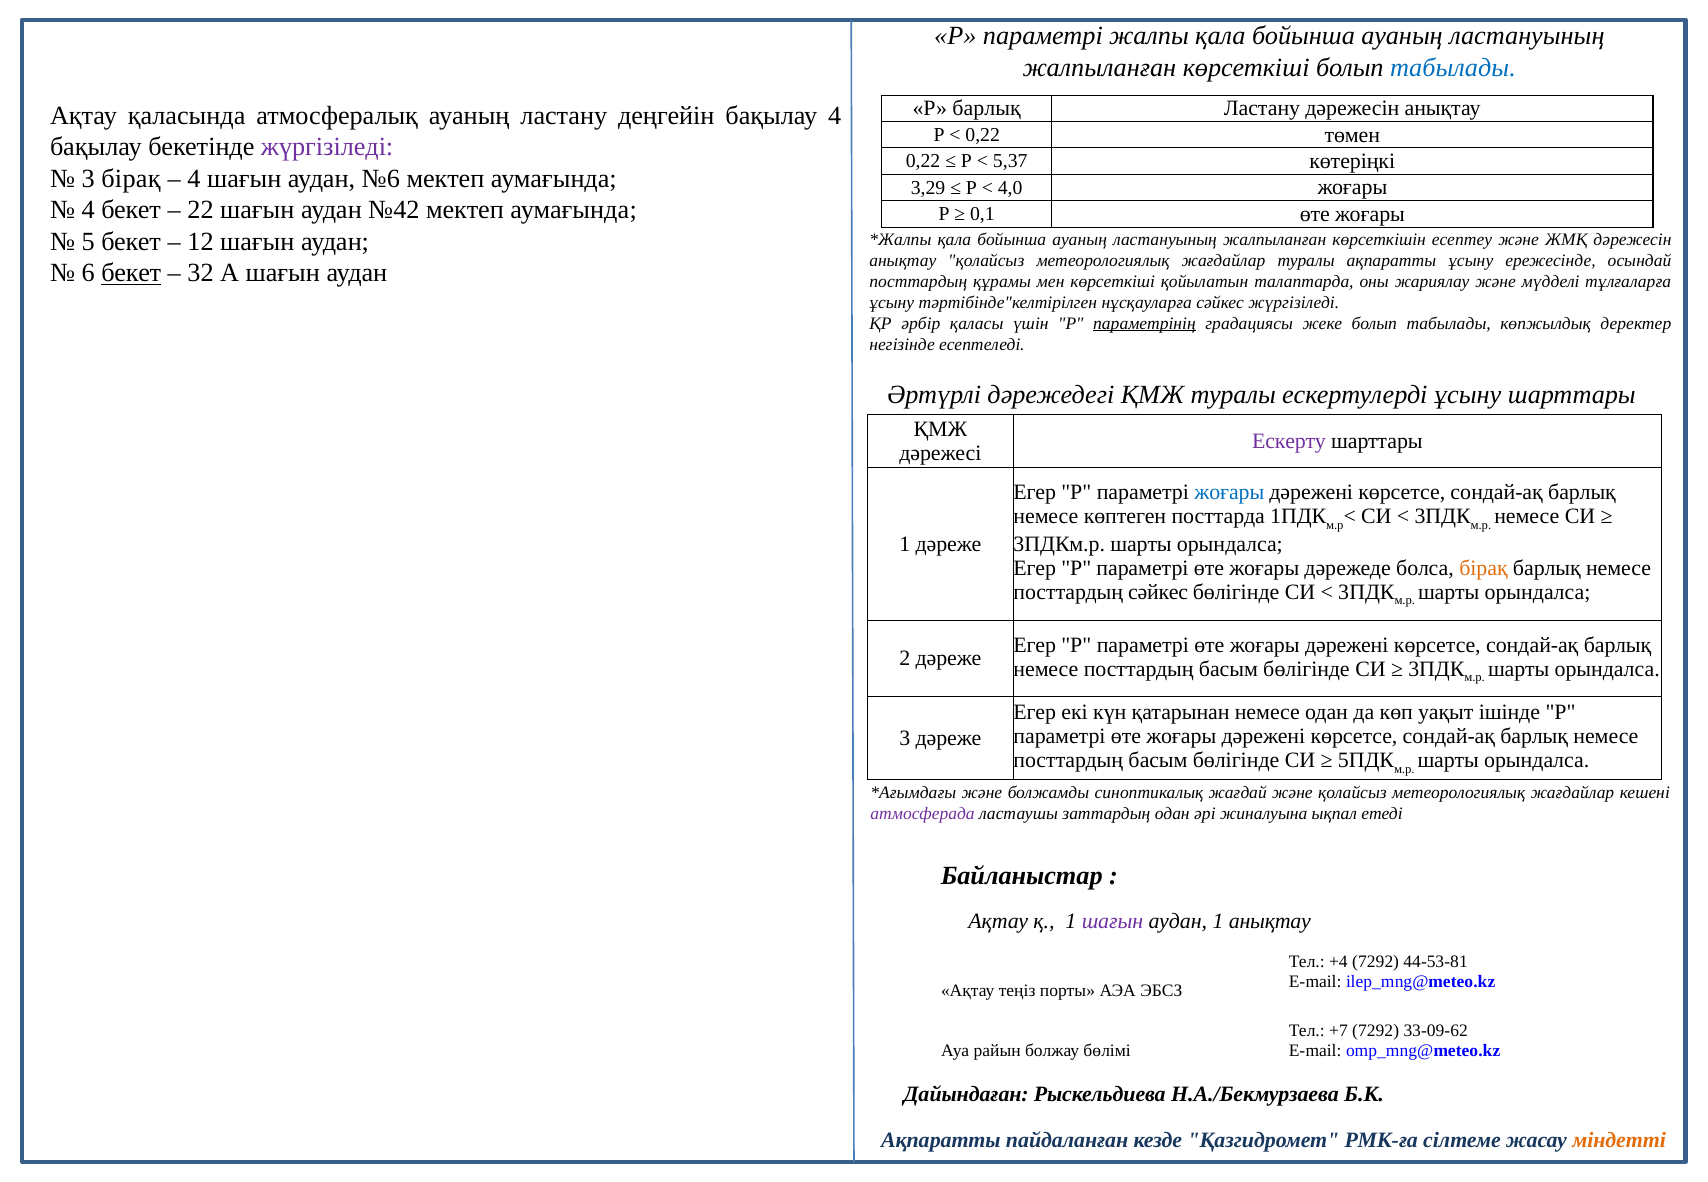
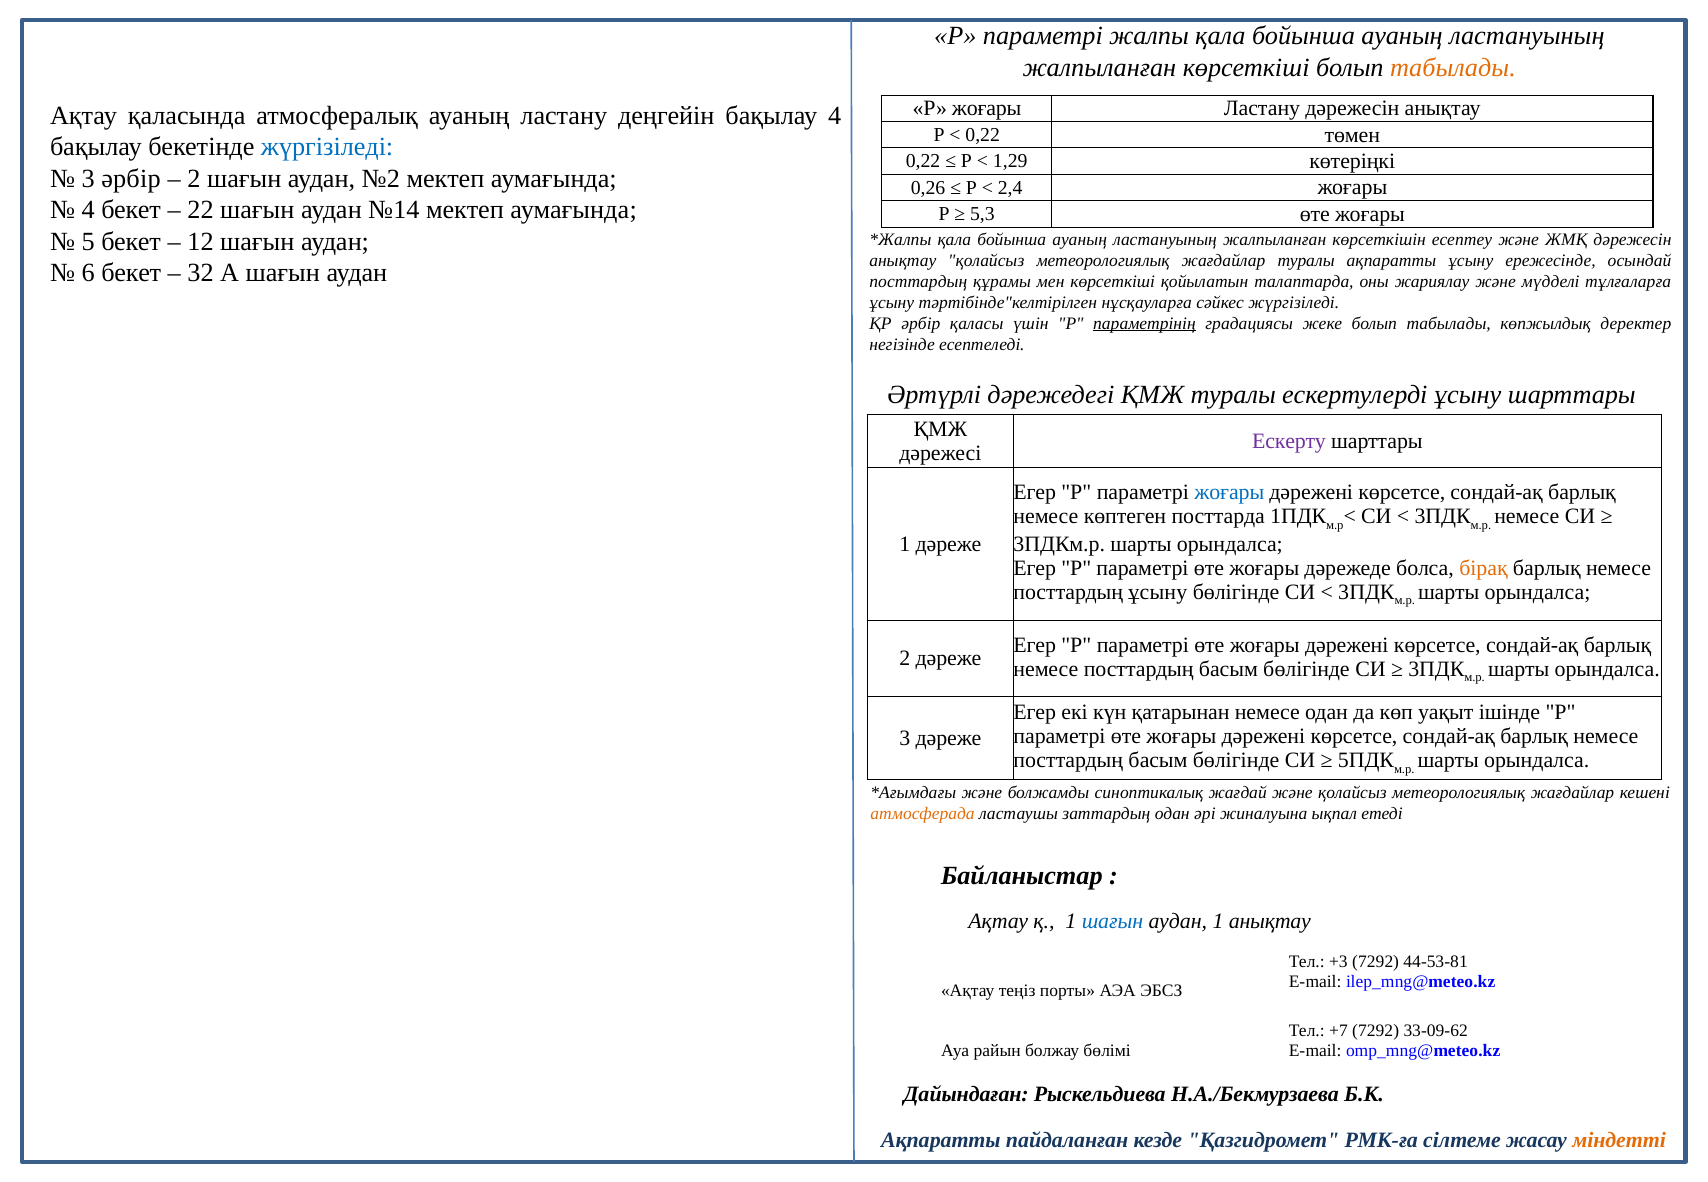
табылады colour: blue -> orange (1453, 67)
Р барлық: барлық -> жоғары (987, 109)
жүргізіледі colour: purple -> blue (327, 147)
5,37: 5,37 -> 1,29 (1010, 161)
3 бірақ: бірақ -> әрбір (131, 179)
4: 4 -> 2 (194, 179)
№6: №6 -> №2 (381, 179)
3,29: 3,29 -> 0,26 (928, 188)
4,0: 4,0 -> 2,4 (1010, 188)
№42: №42 -> №14 (394, 210)
0,1: 0,1 -> 5,3 (982, 214)
бекет underline: present -> none (131, 273)
посттардың сәйкес: сәйкес -> ұсыну (1158, 592)
атмосферада colour: purple -> orange (923, 814)
шағын colour: purple -> blue (1113, 922)
+4: +4 -> +3 (1338, 962)
